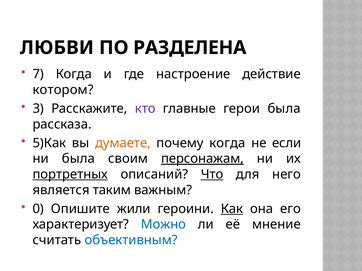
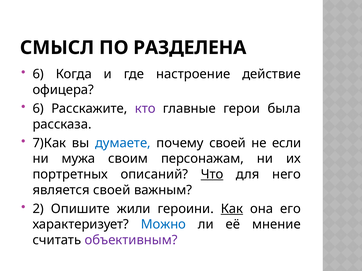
ЛЮБВИ: ЛЮБВИ -> СМЫСЛ (57, 48)
7: 7 -> 6 (38, 74)
котором: котором -> офицера (63, 90)
3: 3 -> 6 (38, 109)
5)Как: 5)Как -> 7)Как (49, 143)
думаете colour: orange -> blue (123, 143)
почему когда: когда -> своей (228, 143)
ни была: была -> мужа (79, 159)
персонажам underline: present -> none (202, 159)
портретных underline: present -> none (70, 175)
является таким: таким -> своей (112, 190)
0: 0 -> 2 (38, 209)
объективным colour: blue -> purple (131, 241)
